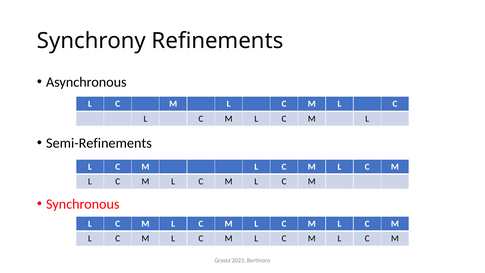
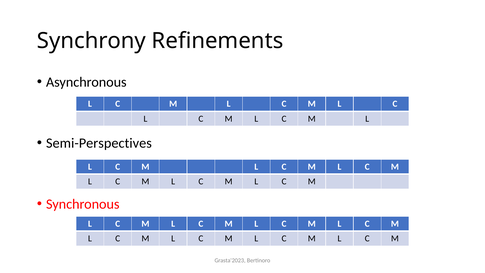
Semi-Refinements: Semi-Refinements -> Semi-Perspectives (99, 143)
